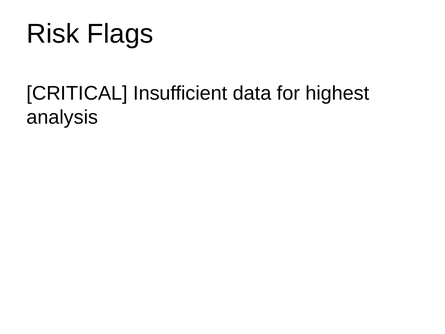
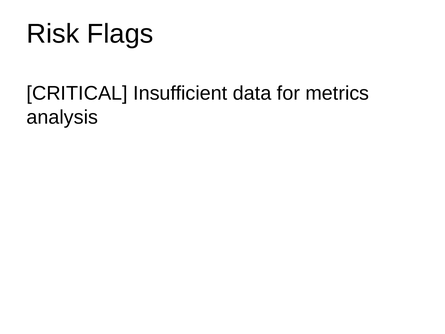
highest: highest -> metrics (337, 93)
